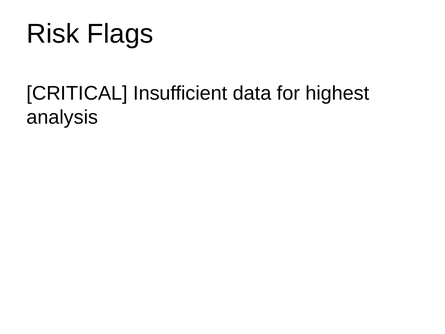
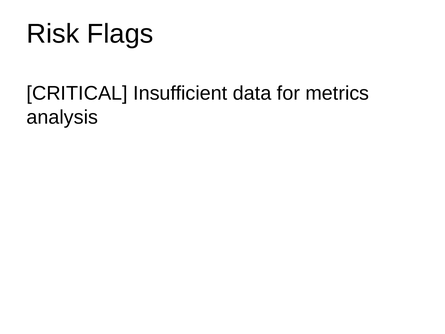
highest: highest -> metrics (337, 93)
